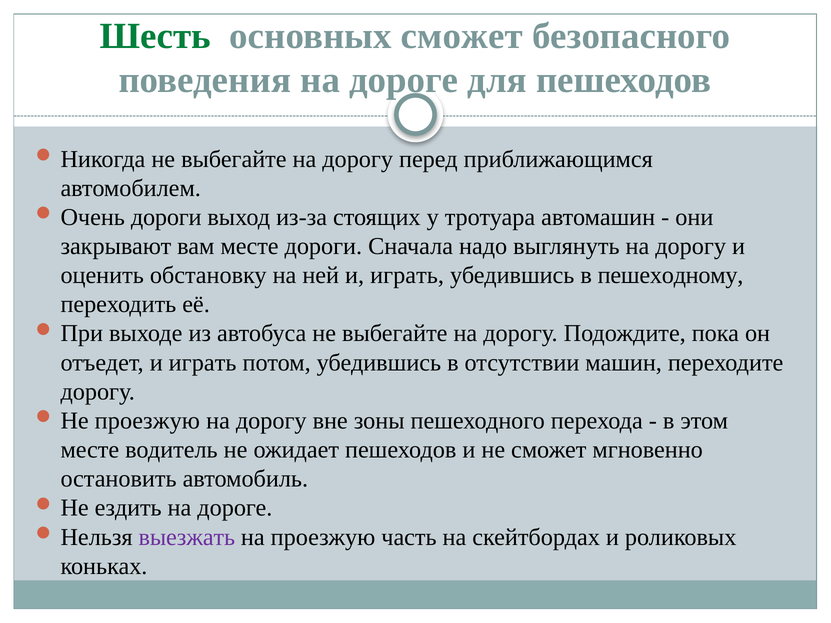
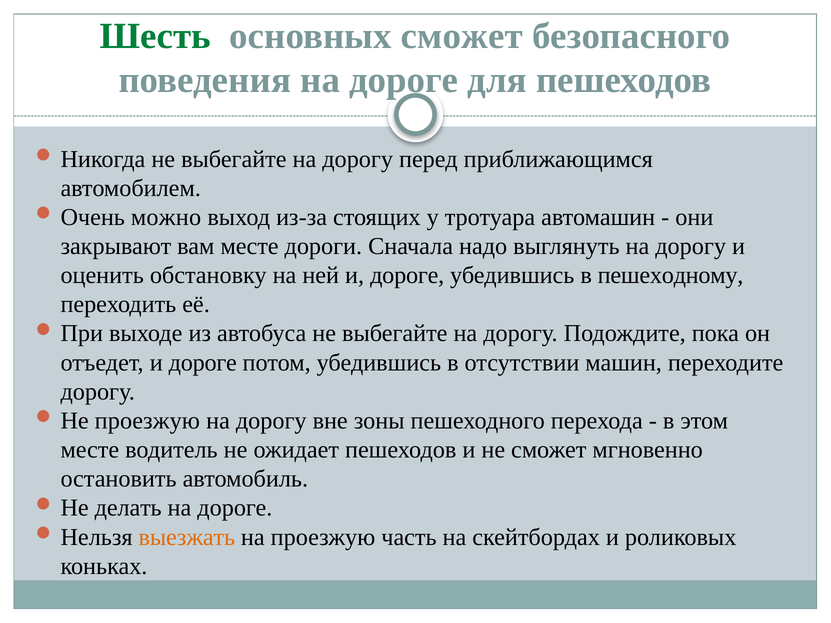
дороги: дороги -> можно (166, 217)
ней и играть: играть -> дороге (407, 275)
отъедет и играть: играть -> дороге (203, 363)
ездить: ездить -> делать (128, 508)
выезжать colour: purple -> orange (187, 537)
